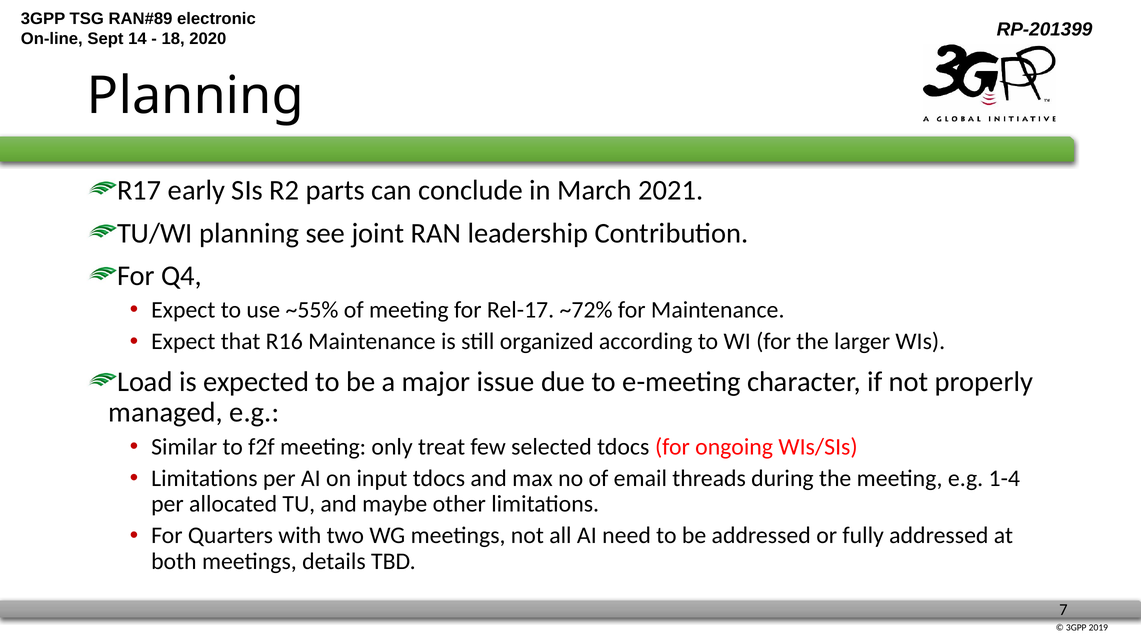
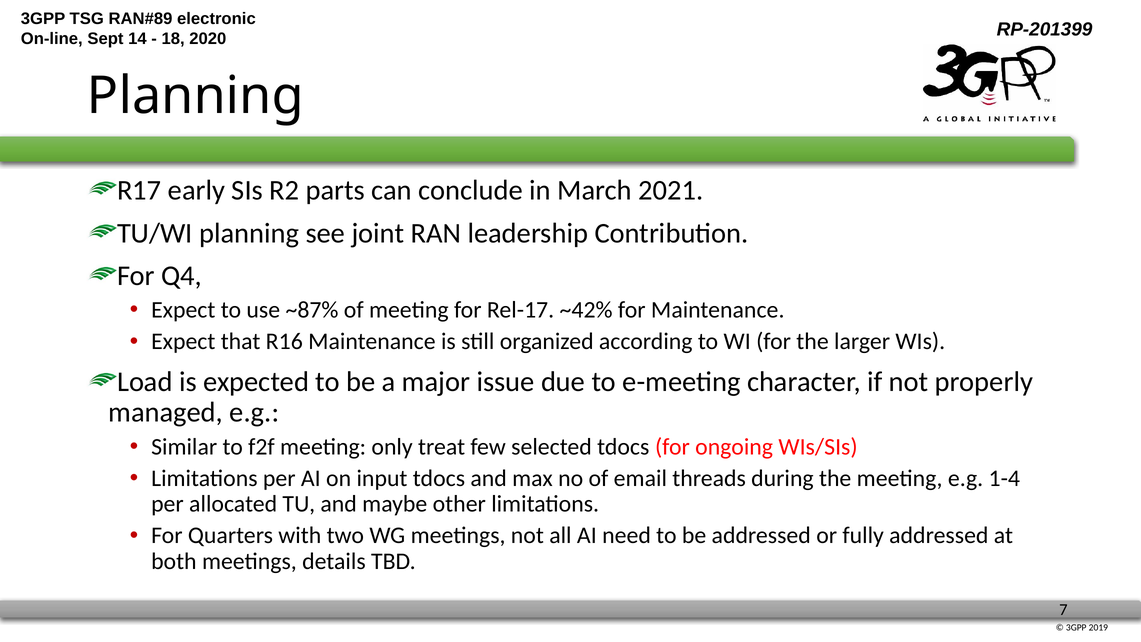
~55%: ~55% -> ~87% (312, 310)
~72%: ~72% -> ~42% (586, 310)
